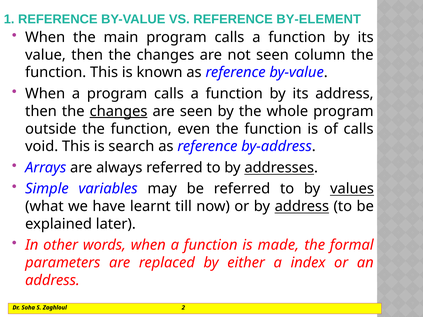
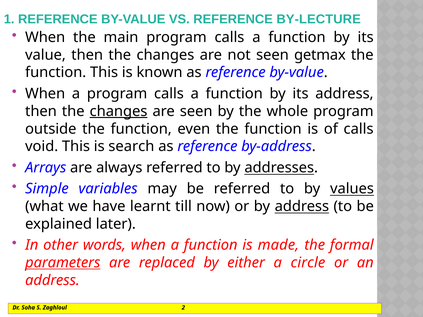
BY-ELEMENT: BY-ELEMENT -> BY-LECTURE (319, 19)
column: column -> getmax (320, 55)
parameters underline: none -> present (63, 263)
index: index -> circle (308, 263)
